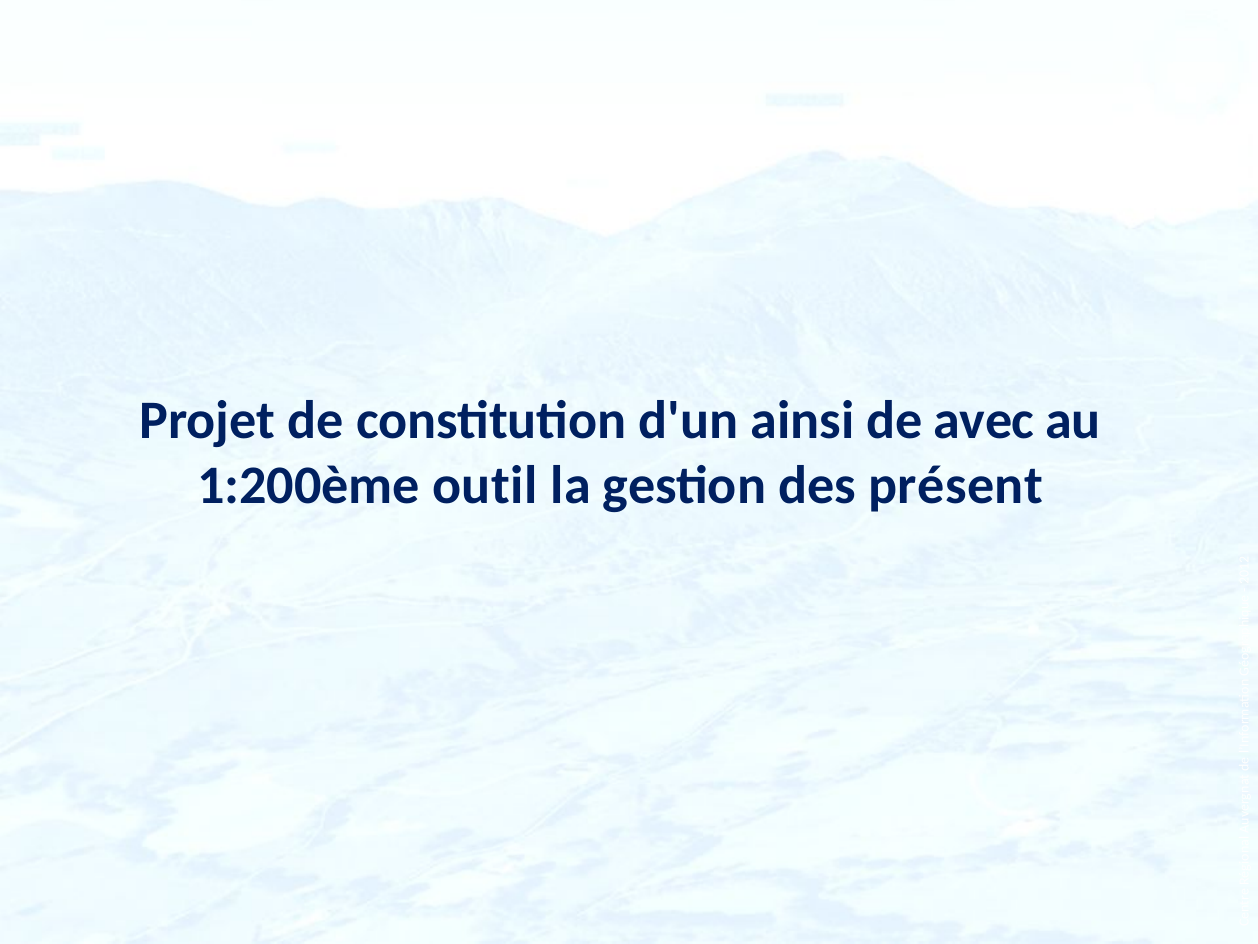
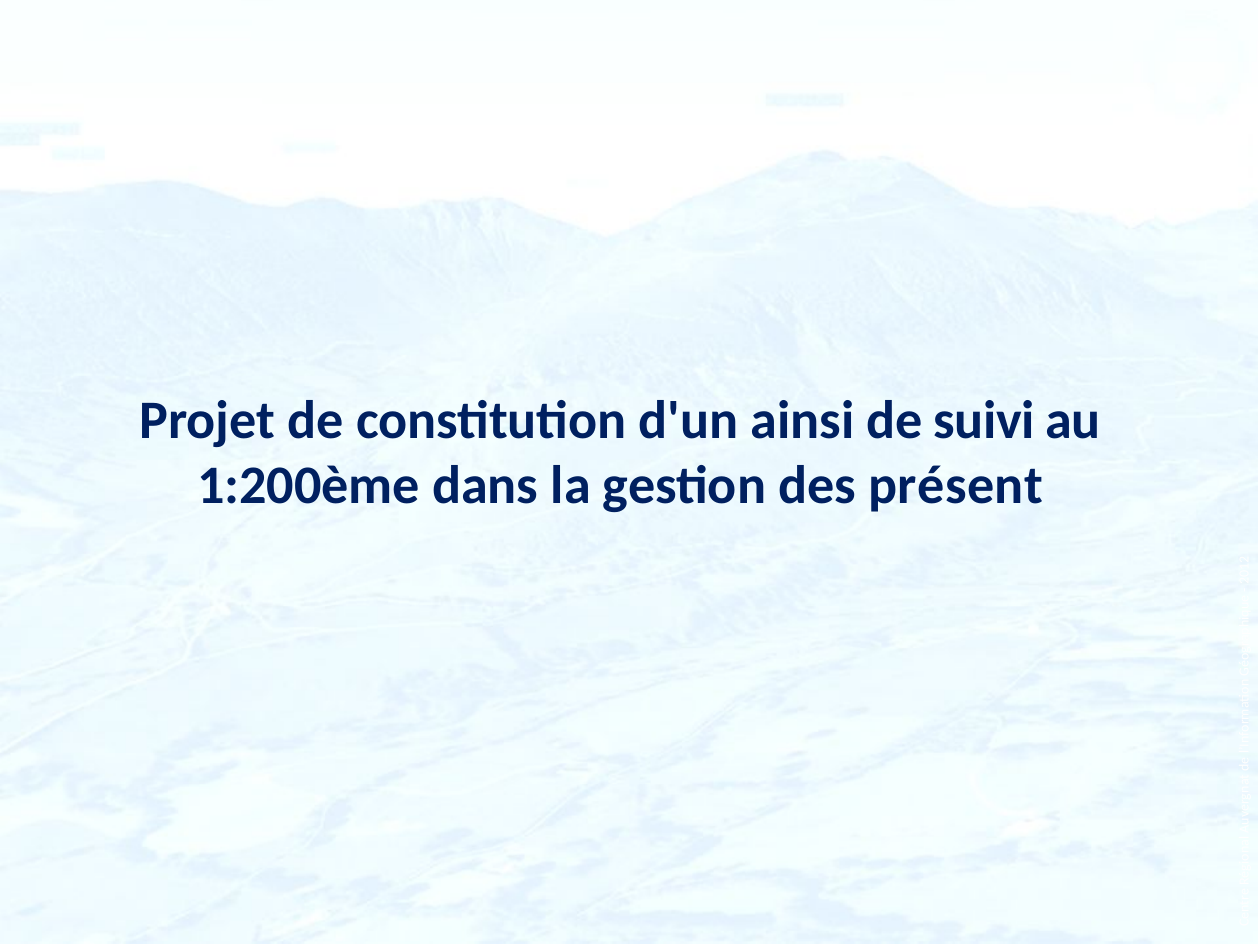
avec: avec -> suivi (984, 420)
outil: outil -> dans (485, 485)
